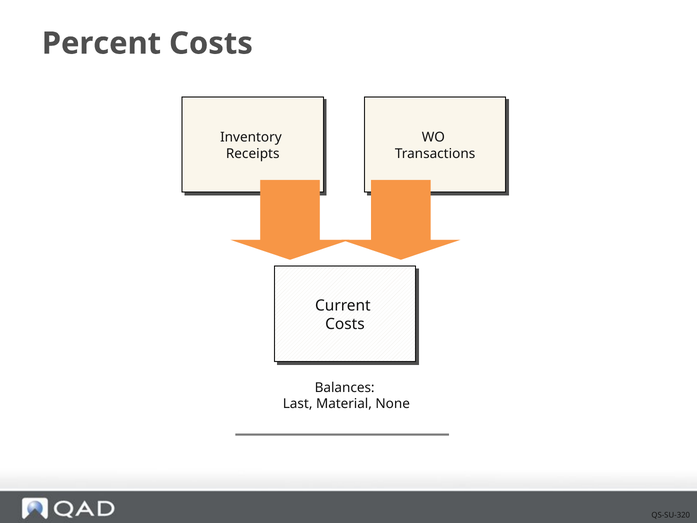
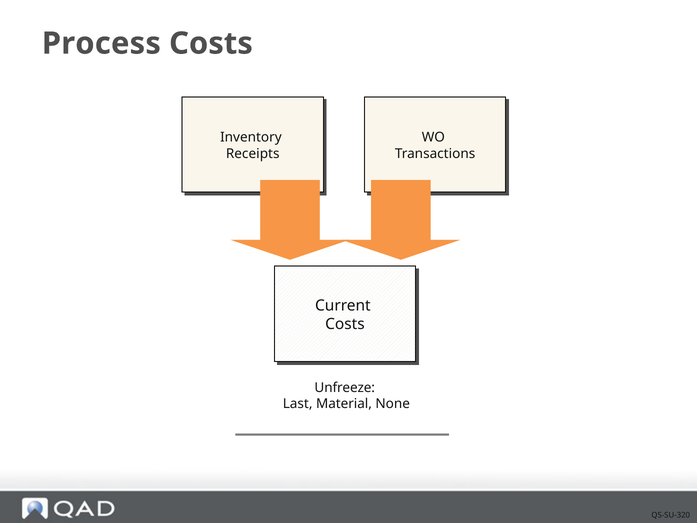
Percent: Percent -> Process (101, 43)
Balances: Balances -> Unfreeze (345, 388)
